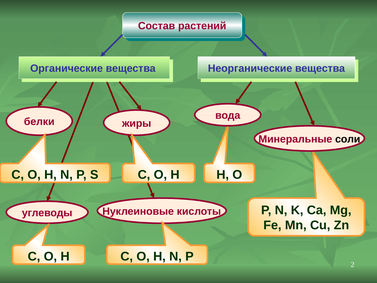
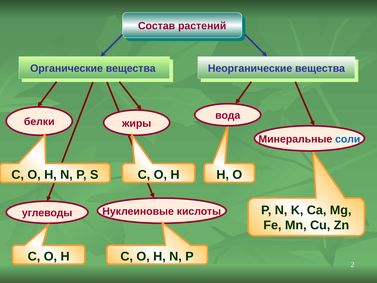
соли colour: black -> blue (348, 139)
